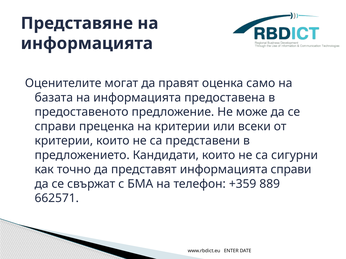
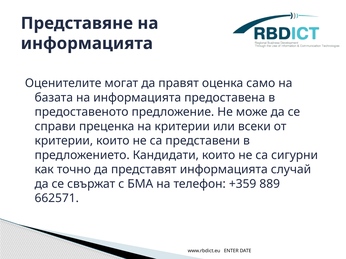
информацията справи: справи -> случай (291, 170)
